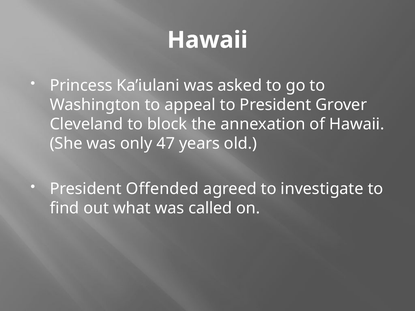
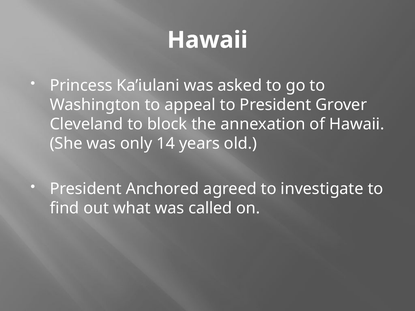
47: 47 -> 14 (166, 144)
Offended: Offended -> Anchored (162, 189)
